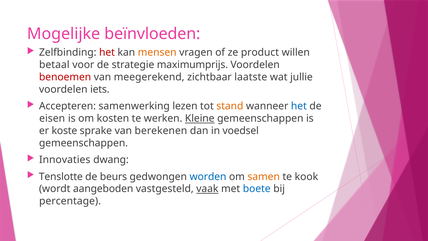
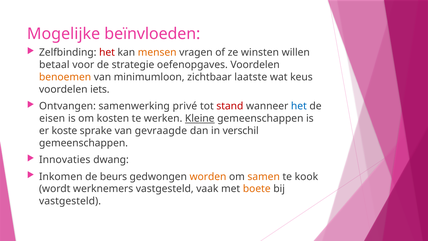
product: product -> winsten (260, 52)
maximumprijs: maximumprijs -> oefenopgaves (192, 65)
benoemen colour: red -> orange (65, 77)
meegerekend: meegerekend -> minimumloon (149, 77)
jullie: jullie -> keus (301, 77)
Accepteren: Accepteren -> Ontvangen (67, 106)
lezen: lezen -> privé (185, 106)
stand colour: orange -> red (230, 106)
berekenen: berekenen -> gevraagde (161, 131)
voedsel: voedsel -> verschil (241, 131)
Tenslotte: Tenslotte -> Inkomen (61, 176)
worden colour: blue -> orange (208, 176)
aangeboden: aangeboden -> werknemers (103, 189)
vaak underline: present -> none (207, 189)
boete colour: blue -> orange (257, 189)
percentage: percentage -> vastgesteld (70, 201)
